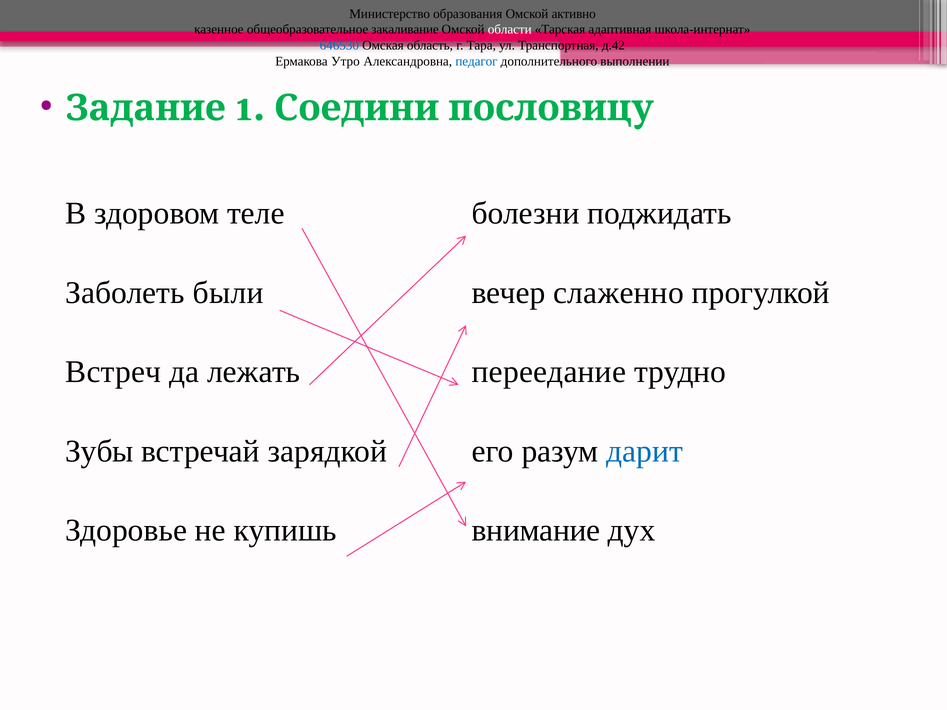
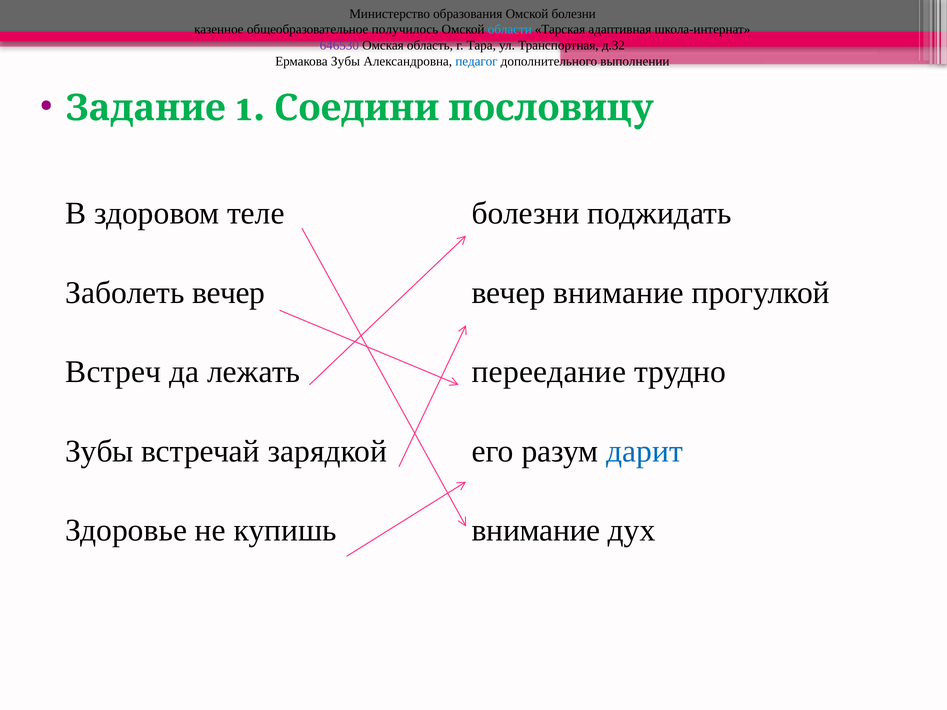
Омской активно: активно -> болезни (574, 14)
закаливание: закаливание -> получилось (405, 30)
области colour: white -> light blue (510, 30)
646530 colour: blue -> purple (339, 45)
д.42: д.42 -> д.32 (613, 45)
Ермакова Утро: Утро -> Зубы (345, 61)
Заболеть были: были -> вечер (229, 293)
вечер слаженно: слаженно -> внимание (619, 293)
